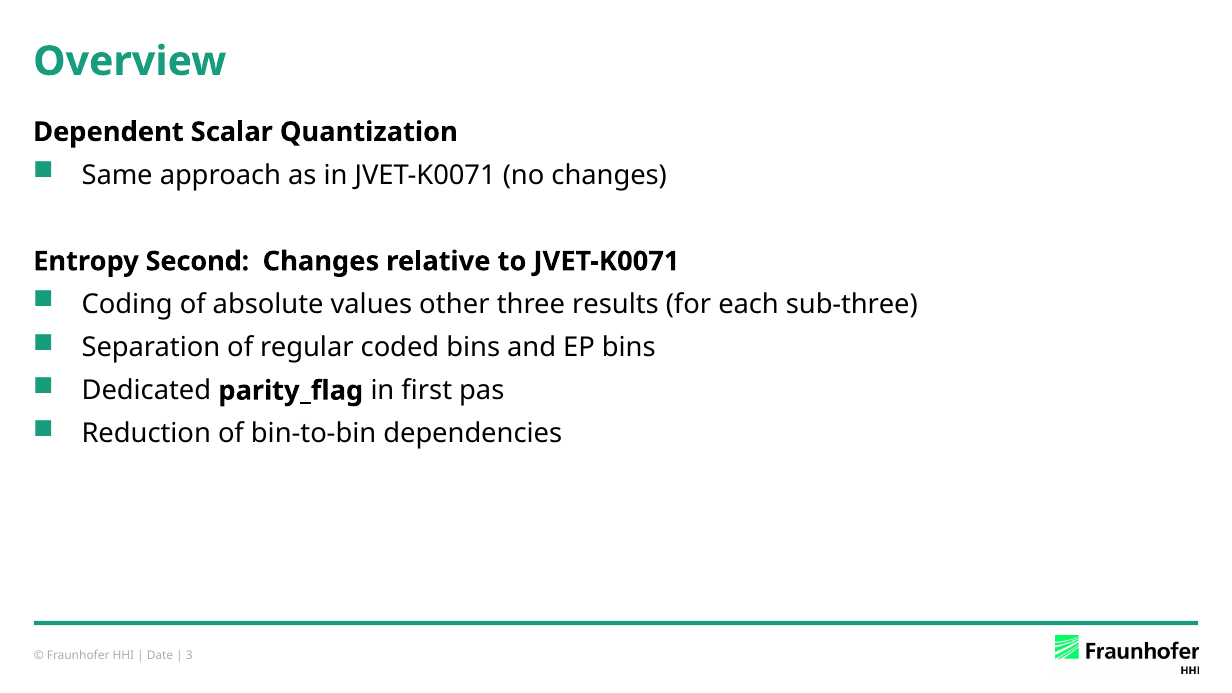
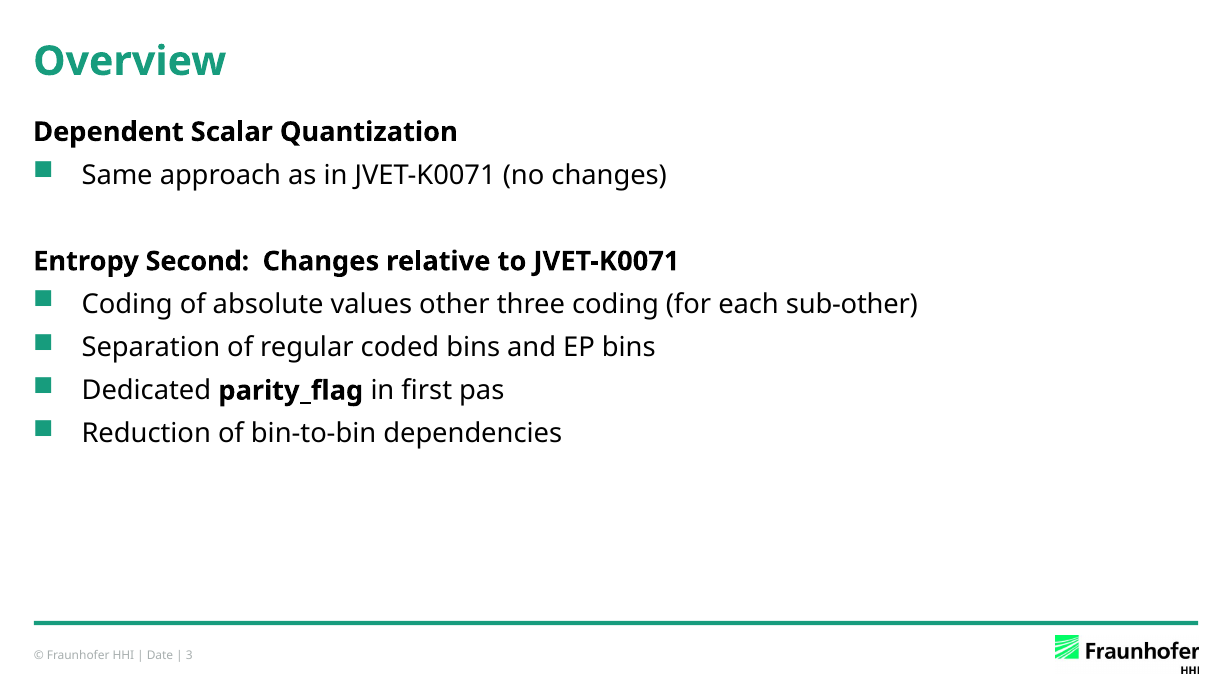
three results: results -> coding (616, 304)
sub-three: sub-three -> sub-other (852, 304)
